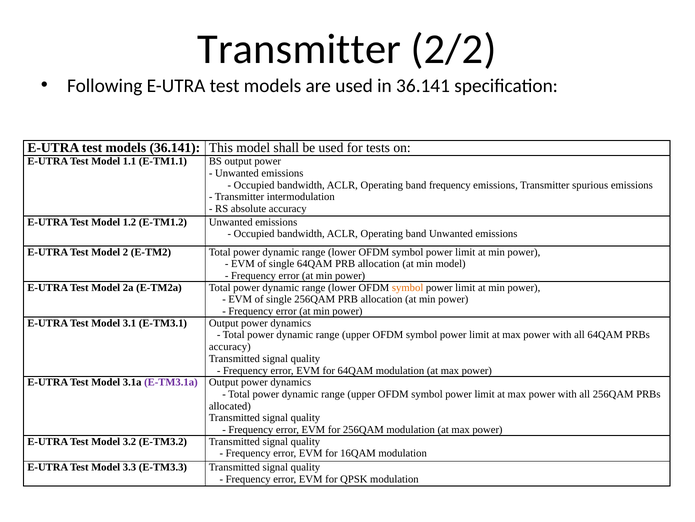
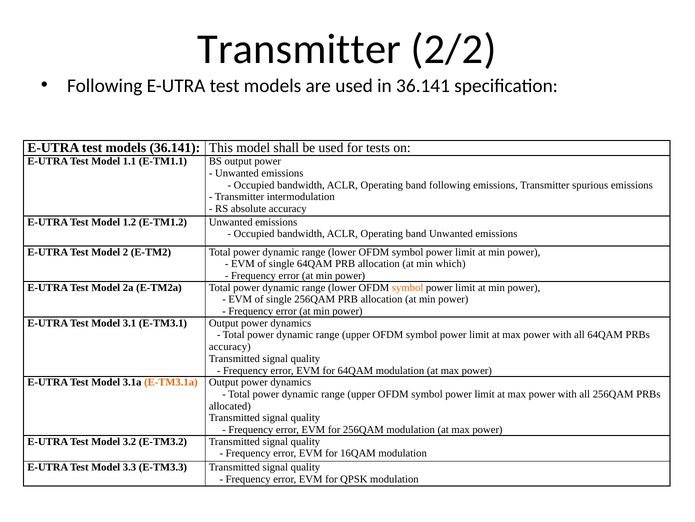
band frequency: frequency -> following (450, 185)
min model: model -> which (451, 264)
E-TM3.1a colour: purple -> orange (171, 382)
